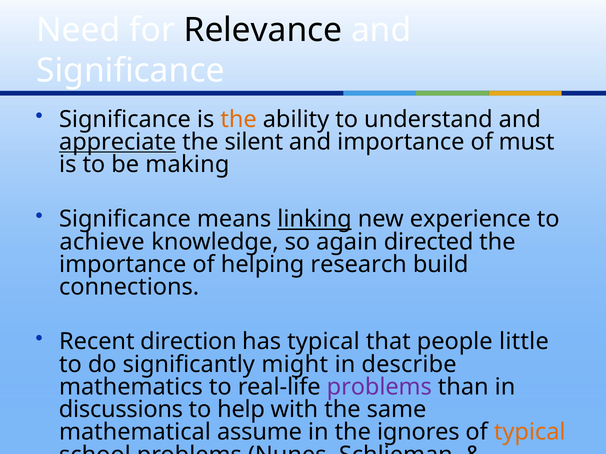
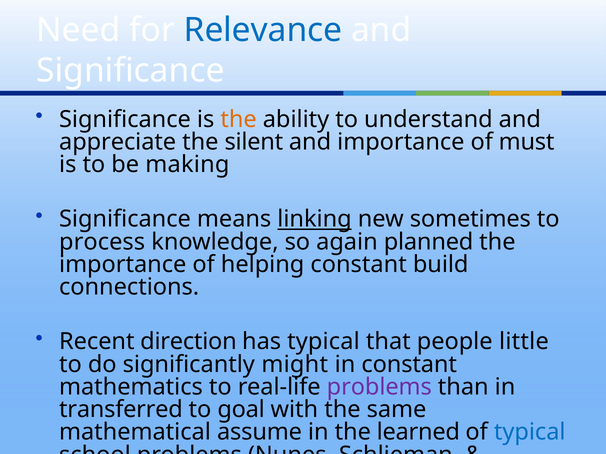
Relevance colour: black -> blue (263, 30)
appreciate underline: present -> none (118, 142)
experience: experience -> sometimes (470, 219)
achieve: achieve -> process (102, 242)
directed: directed -> planned (429, 242)
helping research: research -> constant (359, 265)
in describe: describe -> constant (409, 365)
discussions: discussions -> transferred (121, 410)
help: help -> goal (241, 410)
ignores: ignores -> learned (418, 433)
typical colour: orange -> blue (530, 433)
